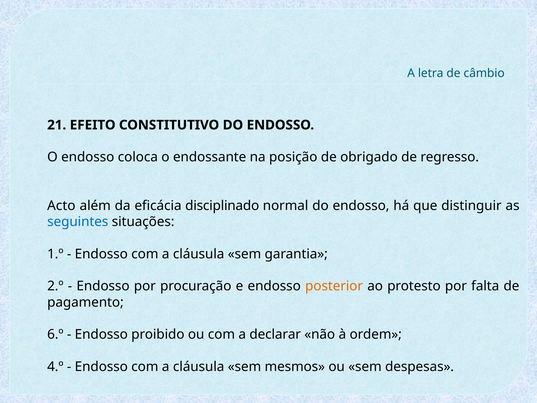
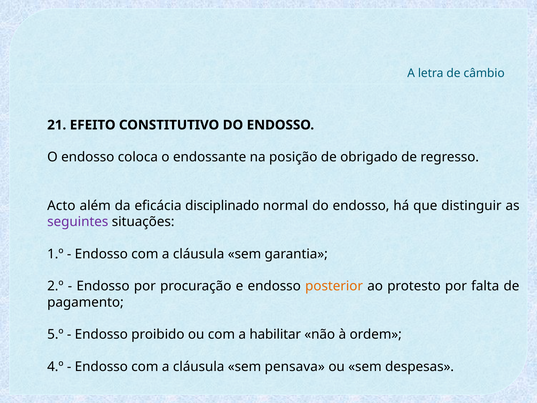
seguintes colour: blue -> purple (78, 222)
6.º: 6.º -> 5.º (55, 334)
declarar: declarar -> habilitar (275, 334)
mesmos: mesmos -> pensava (295, 367)
